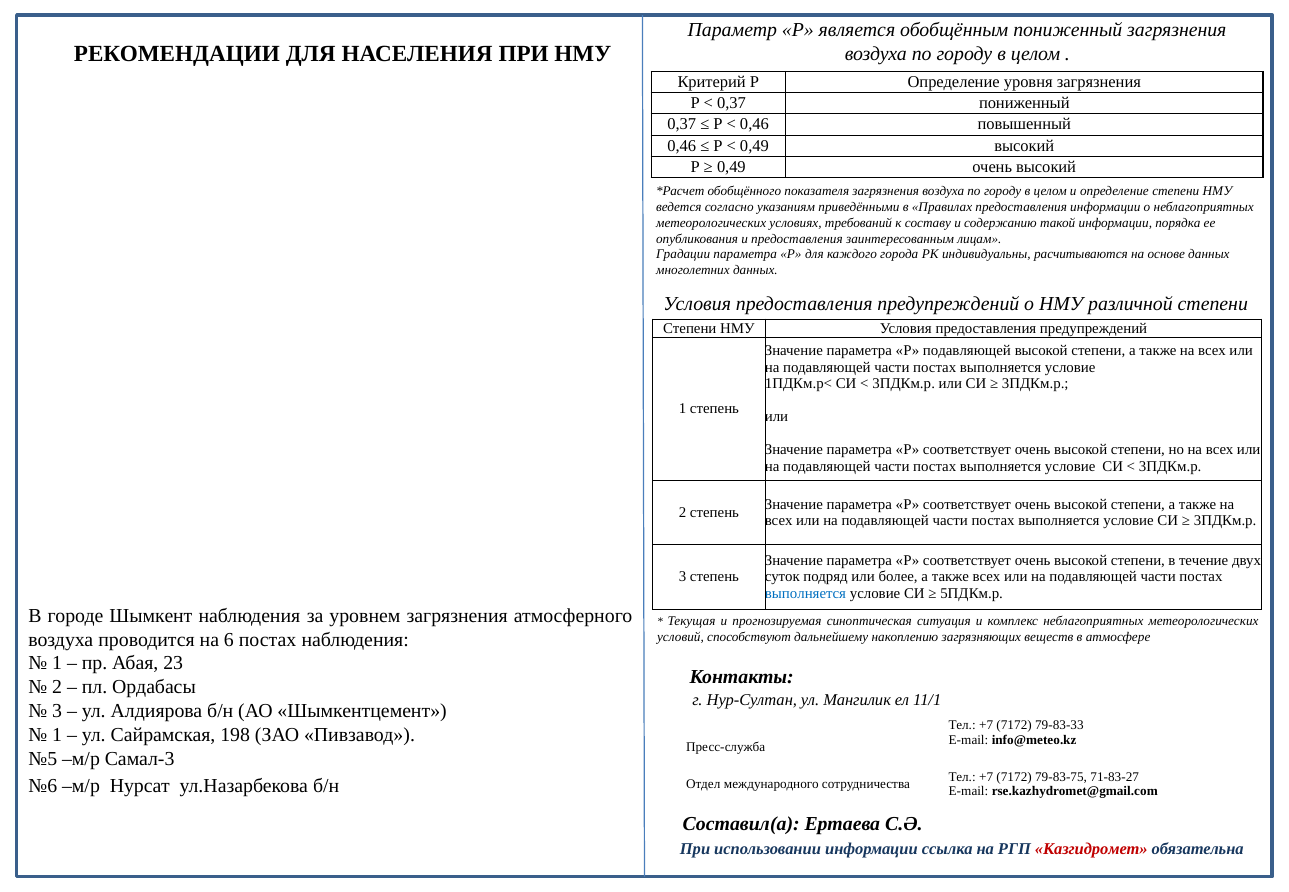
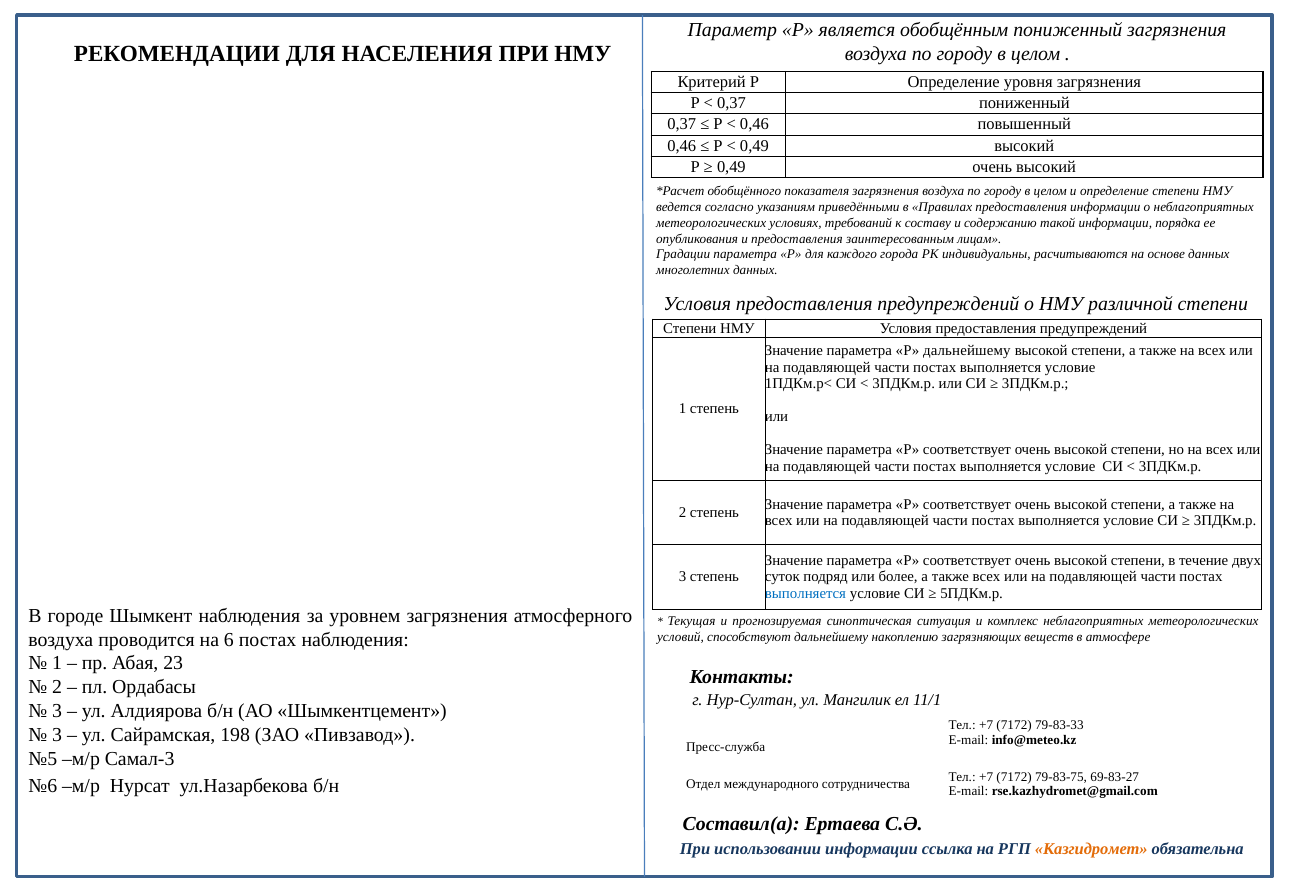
Р подавляющей: подавляющей -> дальнейшему (967, 351)
1: 1 -> 3 (57, 735)
71-83-27: 71-83-27 -> 69-83-27 (1115, 777)
Казгидромет colour: red -> orange (1091, 850)
